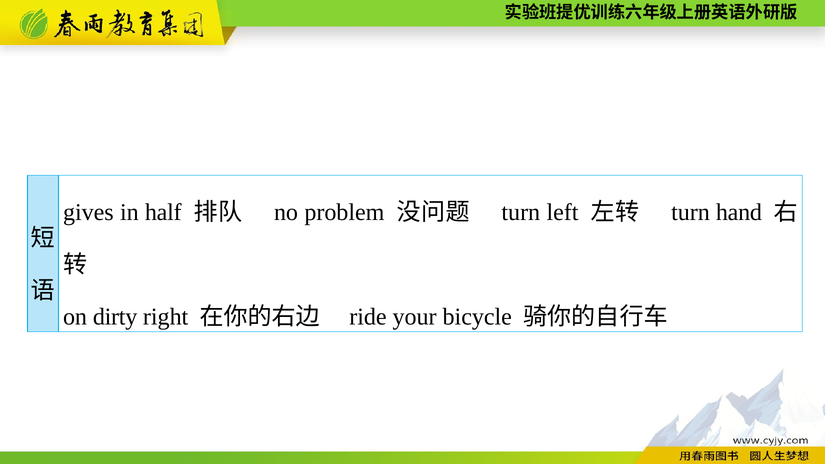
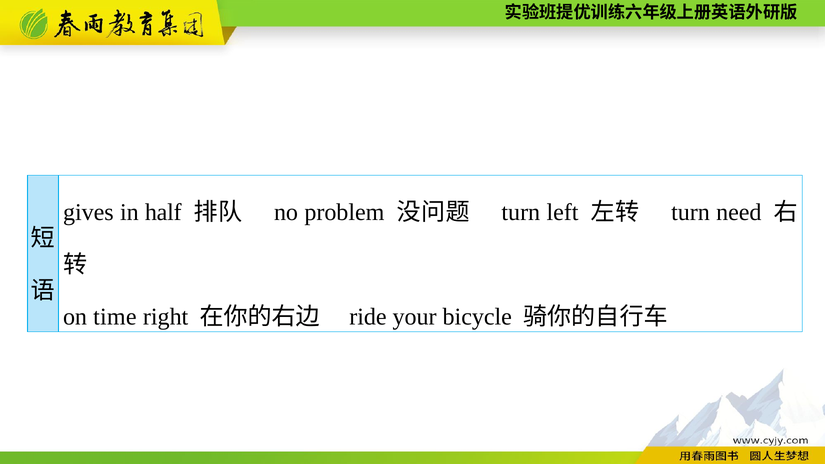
hand: hand -> need (739, 213)
dirty: dirty -> time (115, 317)
